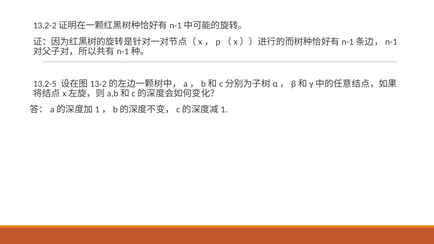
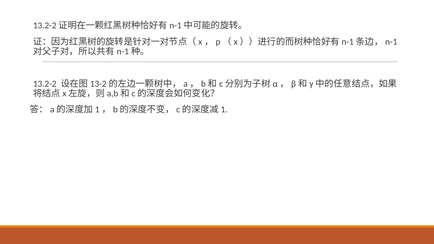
13.2-5: 13.2-5 -> 13.2-2 (45, 84)
